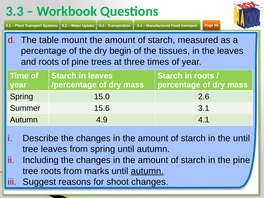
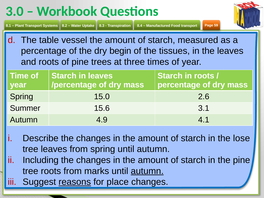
3.3: 3.3 -> 3.0 (15, 11)
mount: mount -> vessel (74, 40)
the until: until -> lose (241, 138)
reasons underline: none -> present (75, 182)
shoot: shoot -> place (118, 182)
